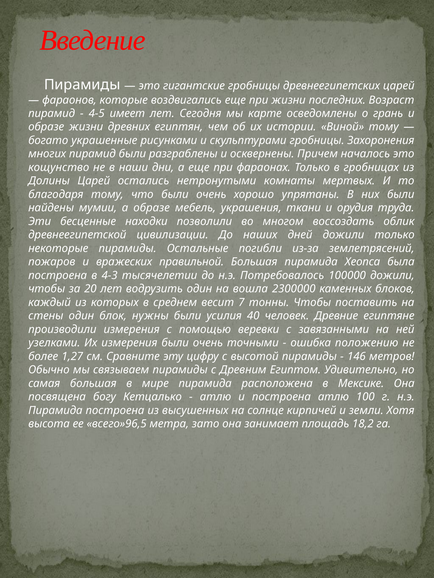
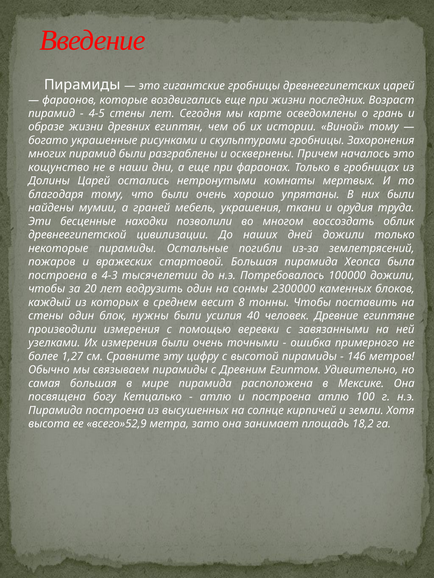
4-5 имеет: имеет -> стены (127, 114)
а образе: образе -> граней (152, 208)
правильной: правильной -> стартовой (192, 262)
вошла: вошла -> сонмы (250, 289)
7: 7 -> 8 (241, 303)
положению: положению -> примерного (367, 343)
всего»96,5: всего»96,5 -> всего»52,9 (117, 424)
